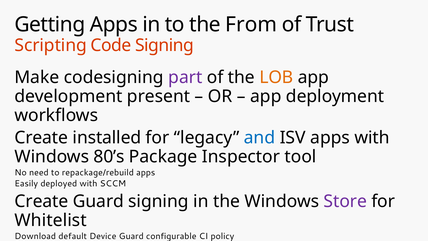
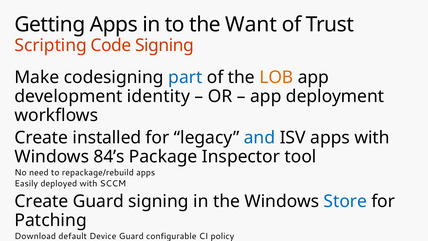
From: From -> Want (251, 25)
part colour: purple -> blue (185, 77)
present: present -> identity (158, 96)
80’s: 80’s -> 84’s (109, 156)
Store colour: purple -> blue (345, 201)
Whitelist: Whitelist -> Patching (51, 220)
